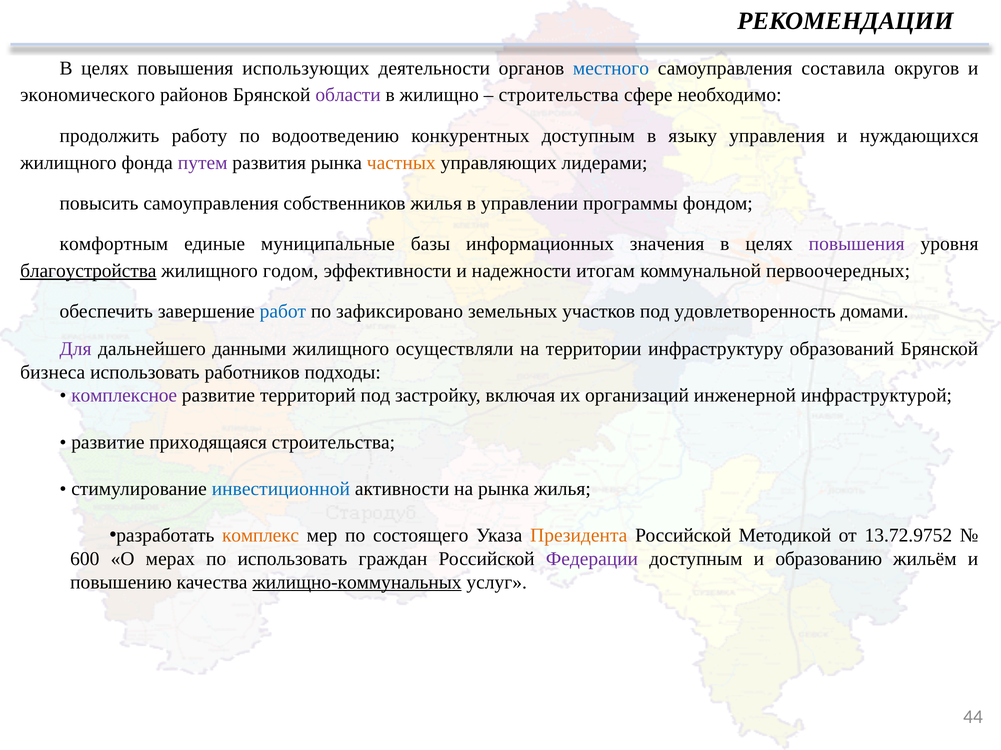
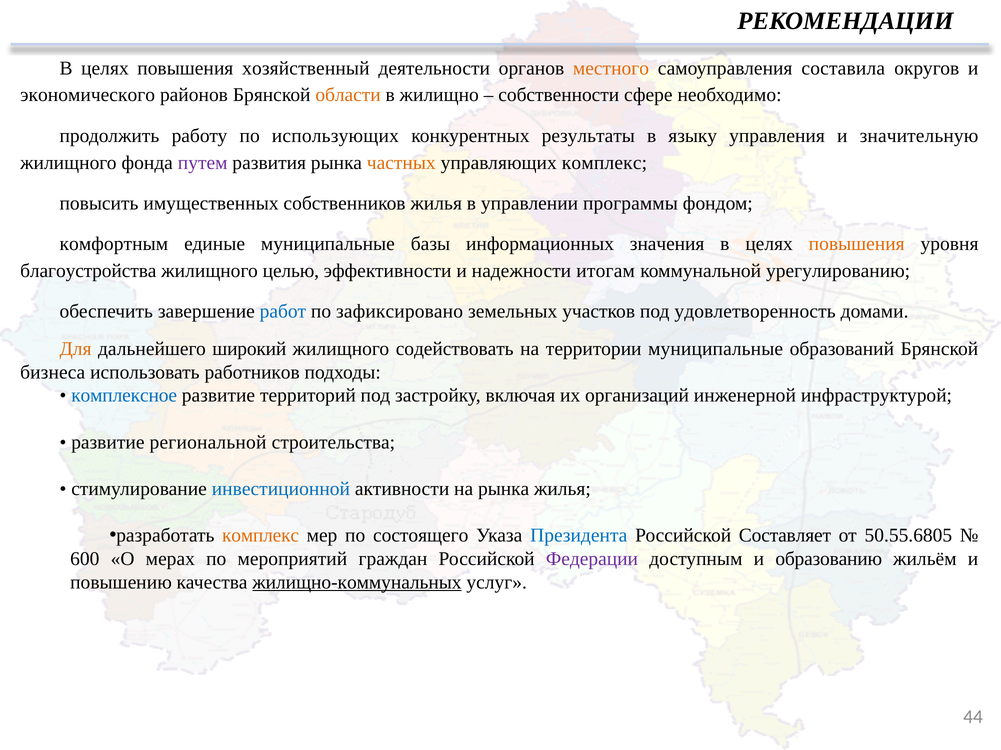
использующих: использующих -> хозяйственный (306, 68)
местного colour: blue -> orange (611, 68)
области colour: purple -> orange (348, 95)
строительства: строительства -> собственности (559, 95)
водоотведению: водоотведению -> использующих (335, 136)
конкурентных доступным: доступным -> результаты (588, 136)
нуждающихся: нуждающихся -> значительную (919, 136)
управляющих лидерами: лидерами -> комплекс (604, 163)
повысить самоуправления: самоуправления -> имущественных (211, 204)
повышения colour: purple -> orange (857, 244)
благоустройства underline: present -> none (88, 271)
годом: годом -> целью (291, 271)
первоочередных: первоочередных -> урегулированию (838, 271)
Для colour: purple -> orange (76, 349)
данными: данными -> широкий (249, 349)
осуществляли: осуществляли -> содействовать (455, 349)
территории инфраструктуру: инфраструктуру -> муниципальные (716, 349)
комплексное colour: purple -> blue (124, 396)
приходящаяся: приходящаяся -> региональной (208, 443)
Президента colour: orange -> blue (579, 536)
Методикой: Методикой -> Составляет (785, 536)
13.72.9752: 13.72.9752 -> 50.55.6805 (908, 536)
по использовать: использовать -> мероприятий (292, 559)
